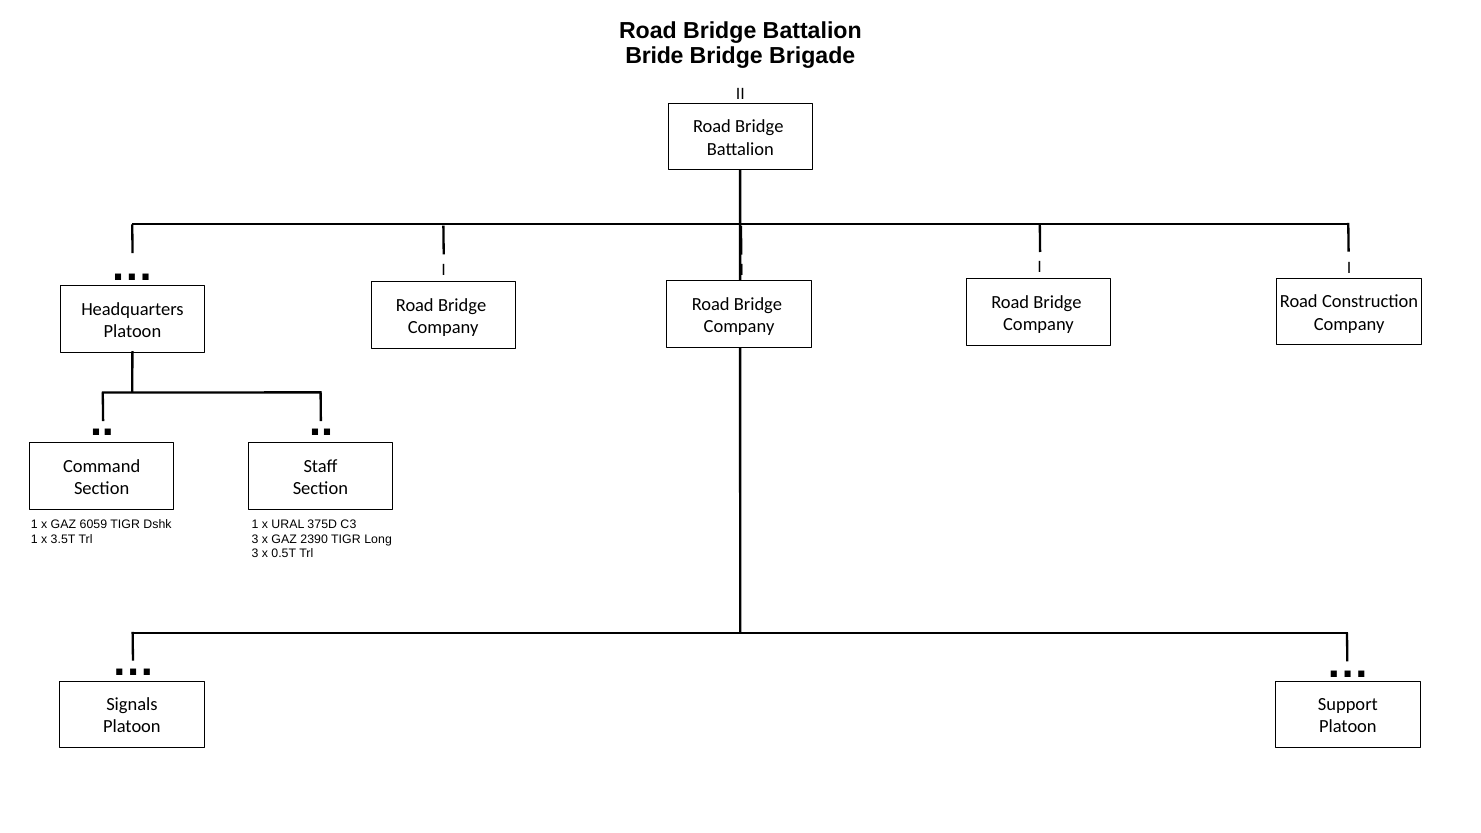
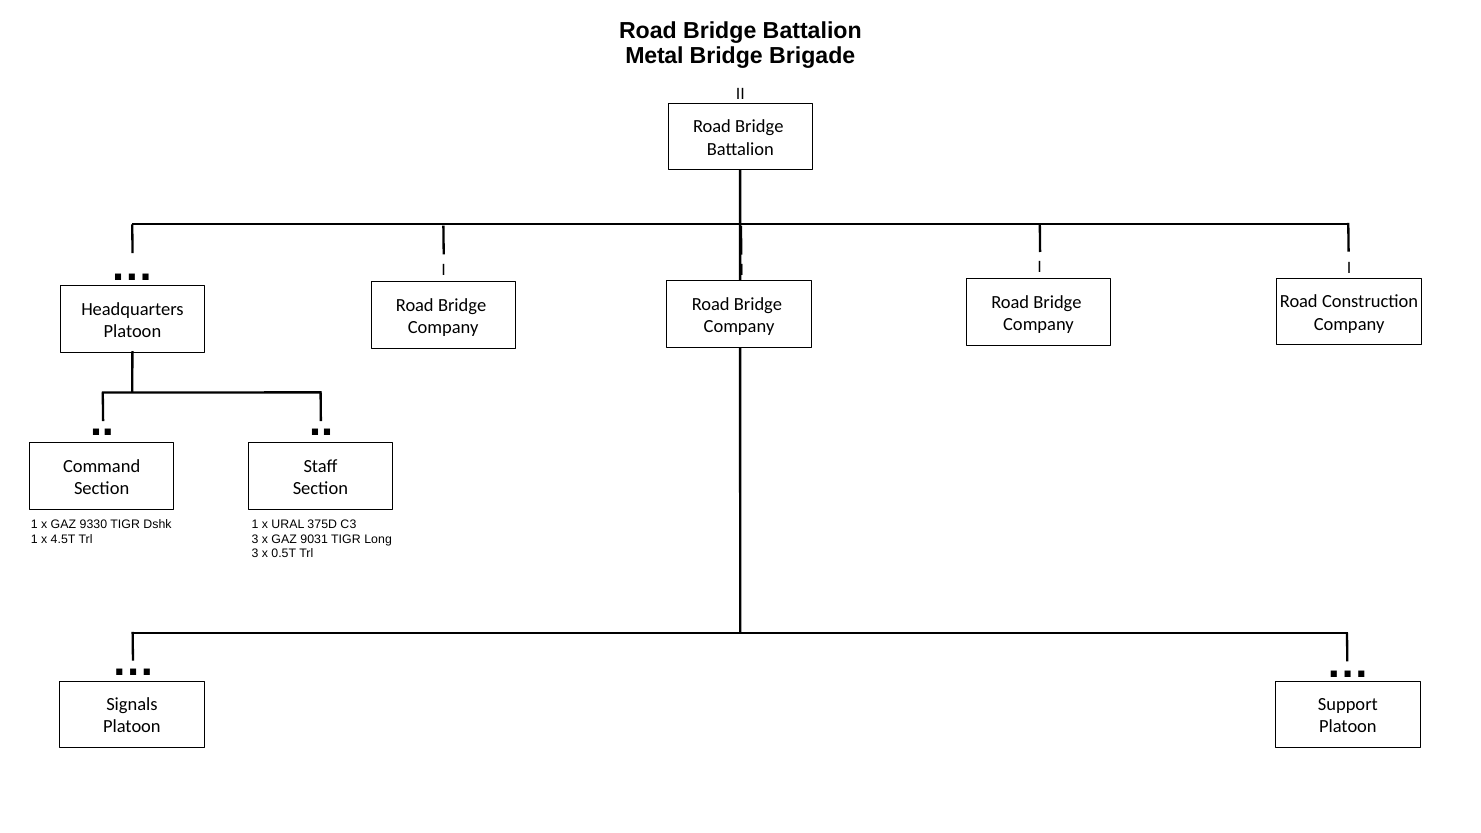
Bride: Bride -> Metal (654, 56)
6059: 6059 -> 9330 (93, 524)
3.5T: 3.5T -> 4.5T (63, 539)
2390: 2390 -> 9031 (314, 539)
